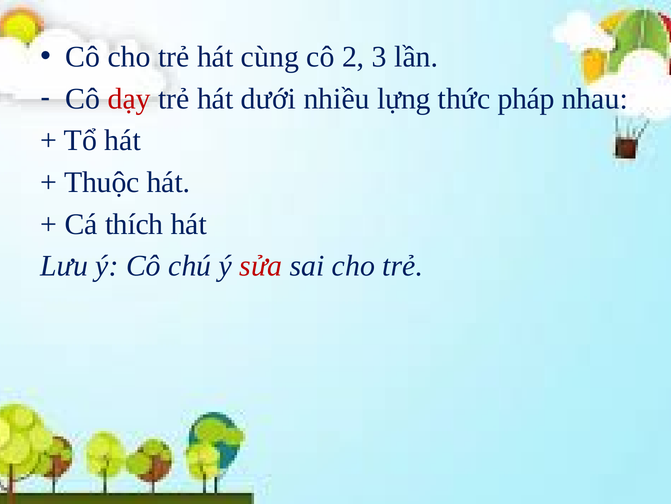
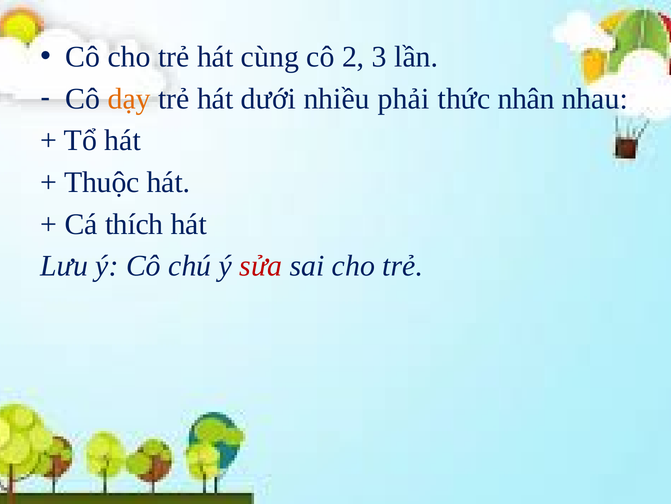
dạy colour: red -> orange (129, 99)
lựng: lựng -> phải (404, 99)
pháp: pháp -> nhân (526, 99)
